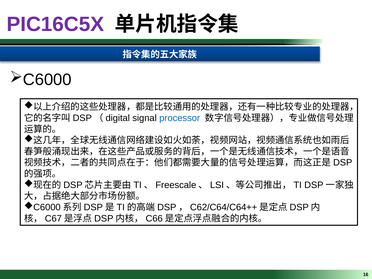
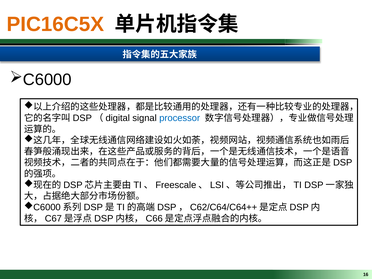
PIC16C5X colour: purple -> orange (55, 24)
